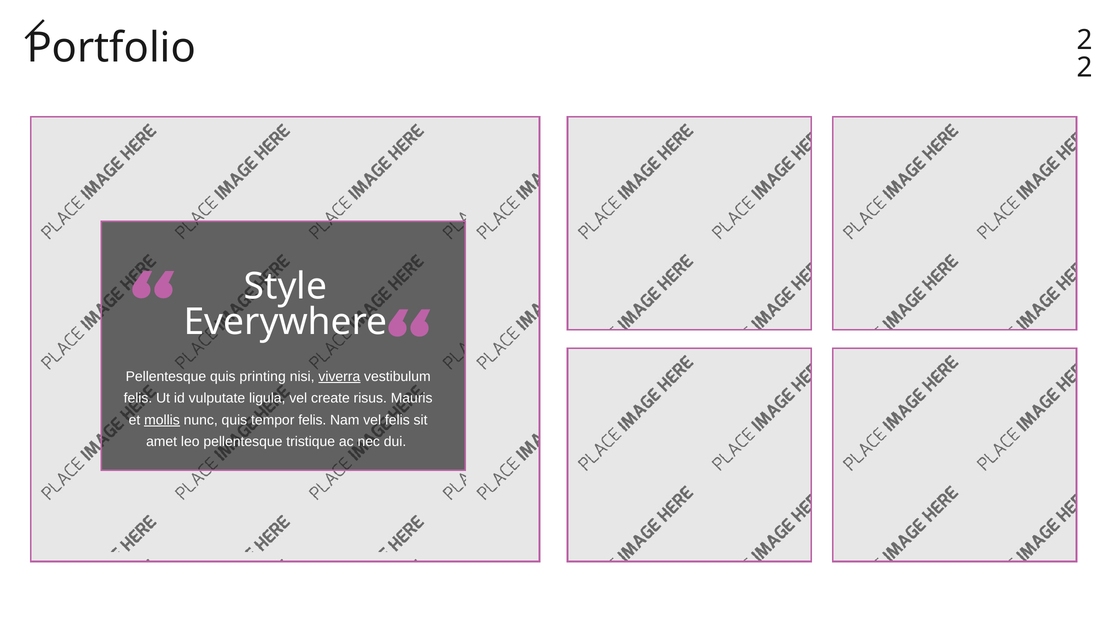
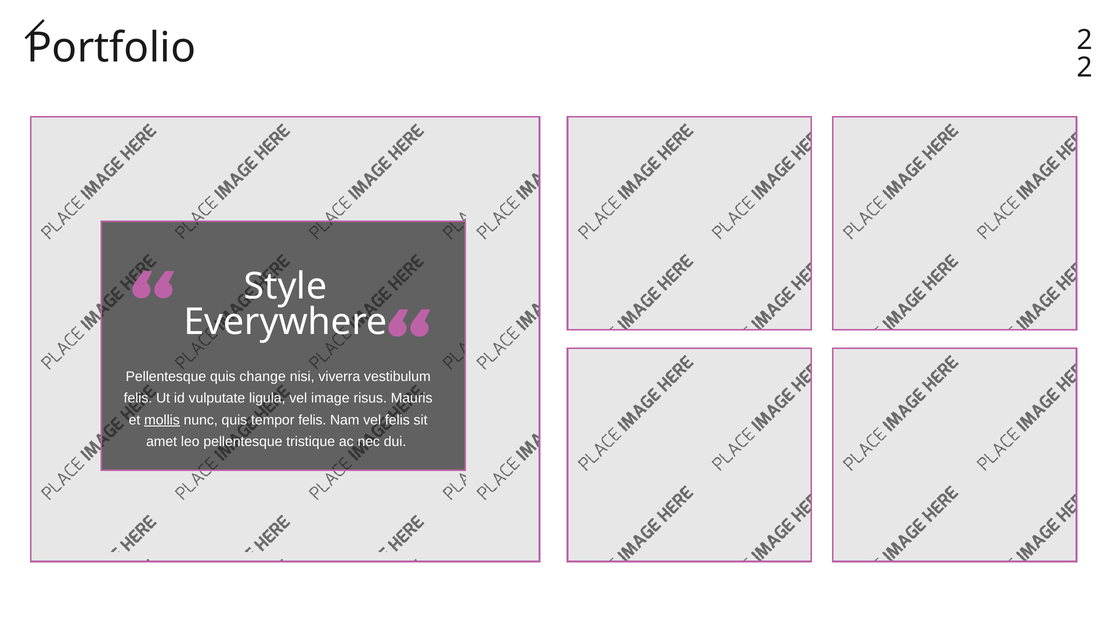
printing: printing -> change (263, 377)
viverra underline: present -> none (339, 377)
create: create -> image (330, 398)
